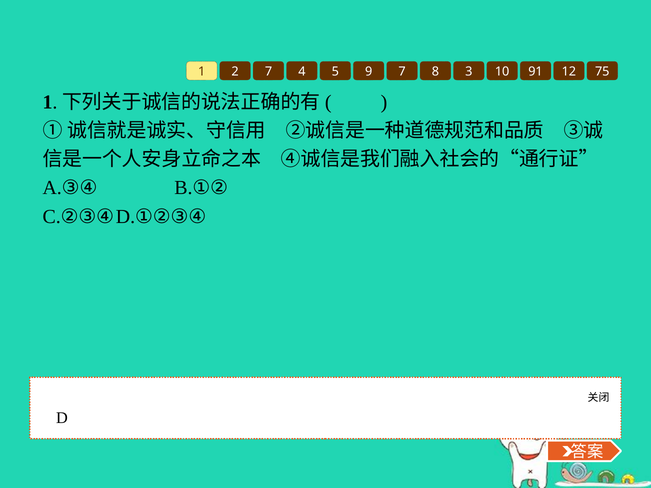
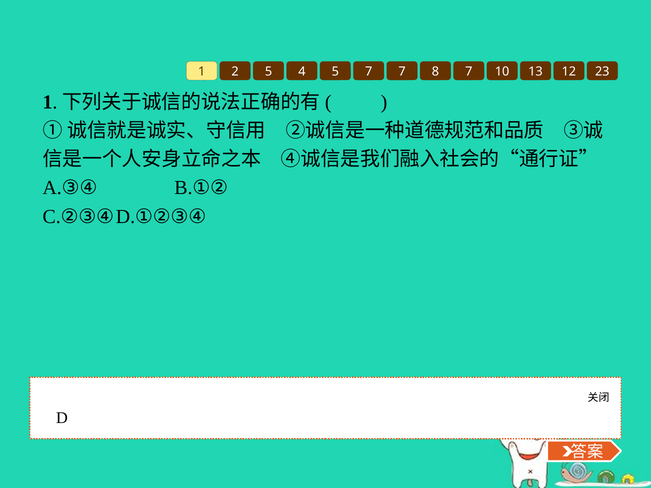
2 7: 7 -> 5 (269, 72)
5 9: 9 -> 7 (369, 72)
8 3: 3 -> 7 (469, 72)
91: 91 -> 13 (536, 72)
75: 75 -> 23 (602, 72)
